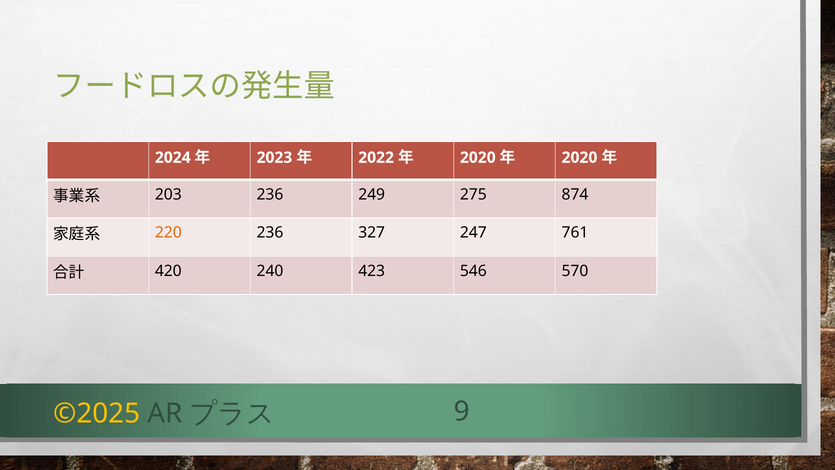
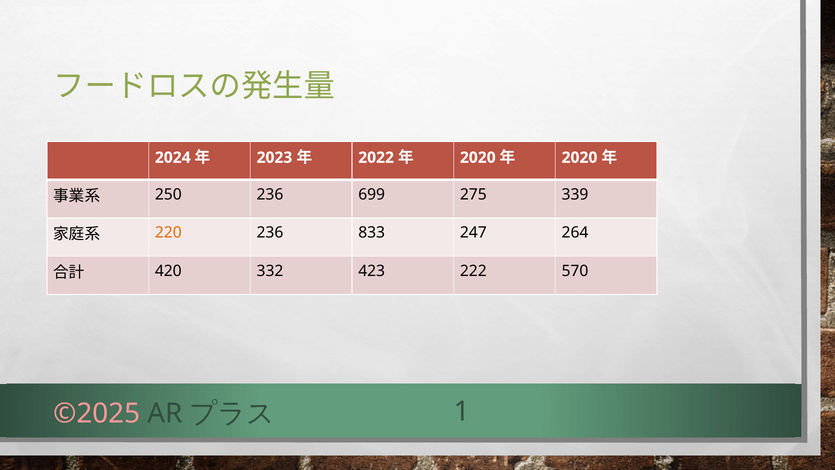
203: 203 -> 250 (168, 194)
249: 249 -> 699 (372, 194)
874: 874 -> 339 (575, 194)
327: 327 -> 833 (372, 233)
761: 761 -> 264 (575, 233)
240: 240 -> 332 (270, 271)
546: 546 -> 222 (473, 271)
©2025 colour: yellow -> pink (97, 413)
9: 9 -> 1 (462, 411)
